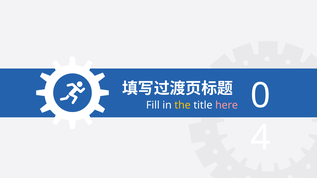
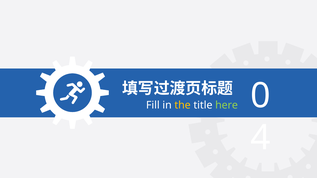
here colour: pink -> light green (227, 105)
